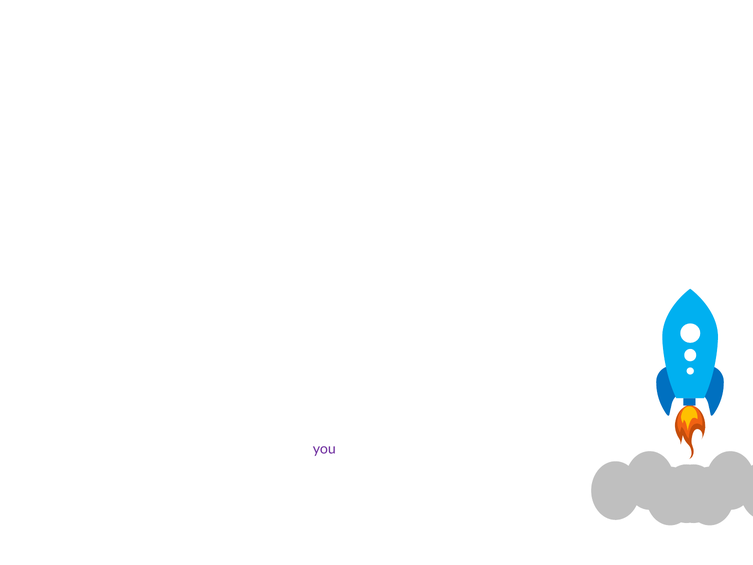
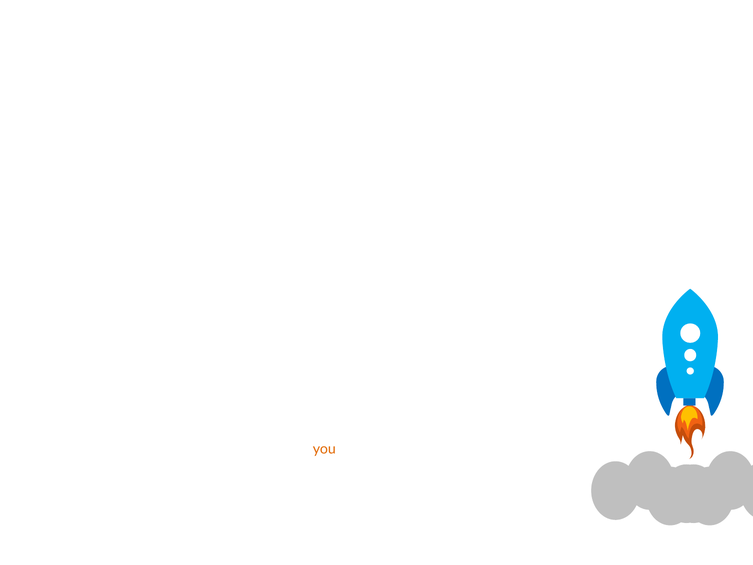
you colour: purple -> orange (324, 449)
